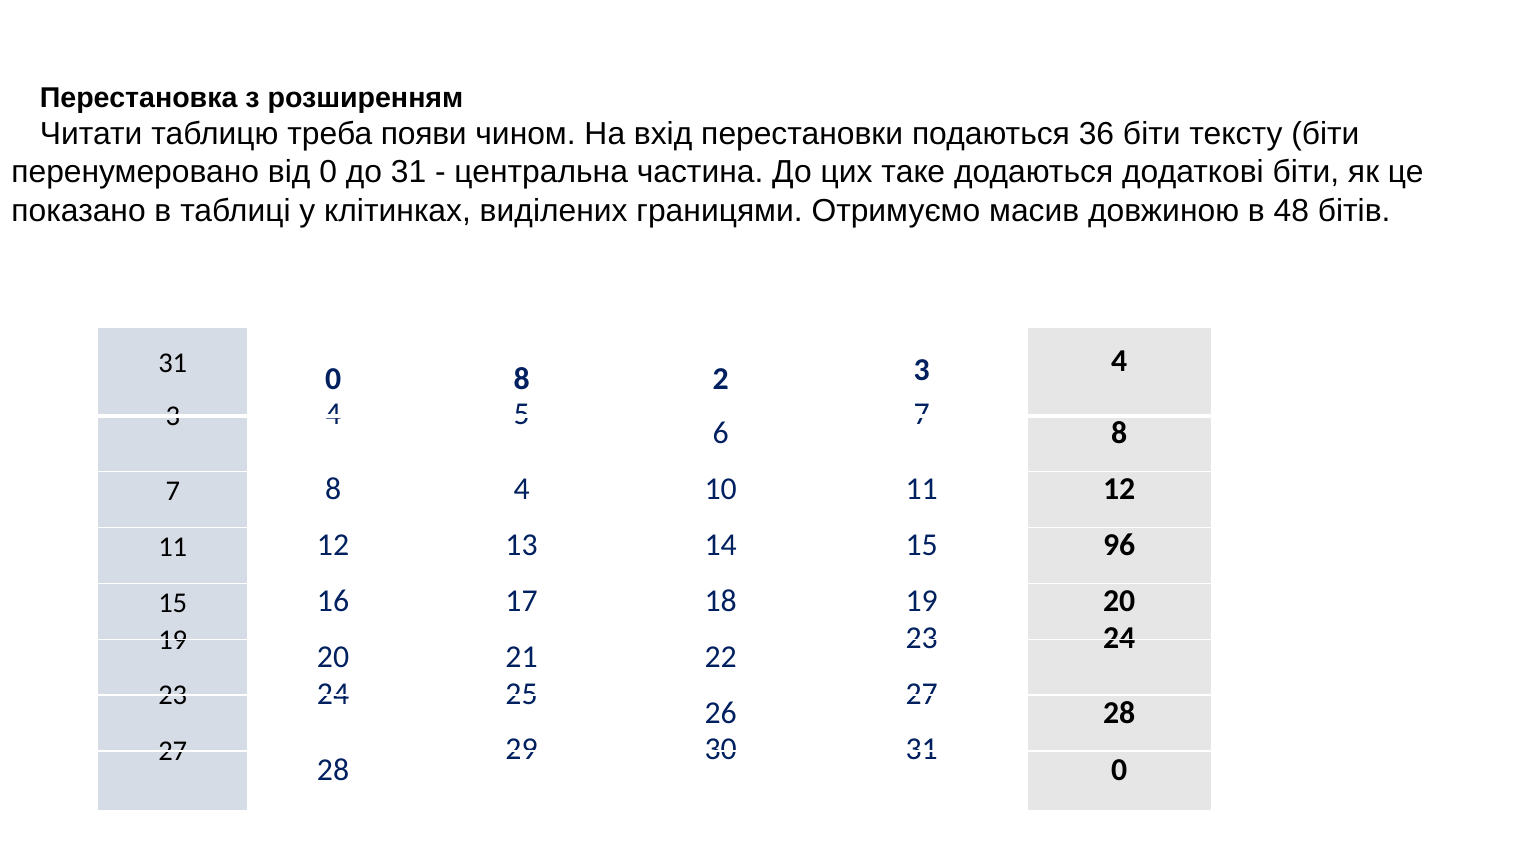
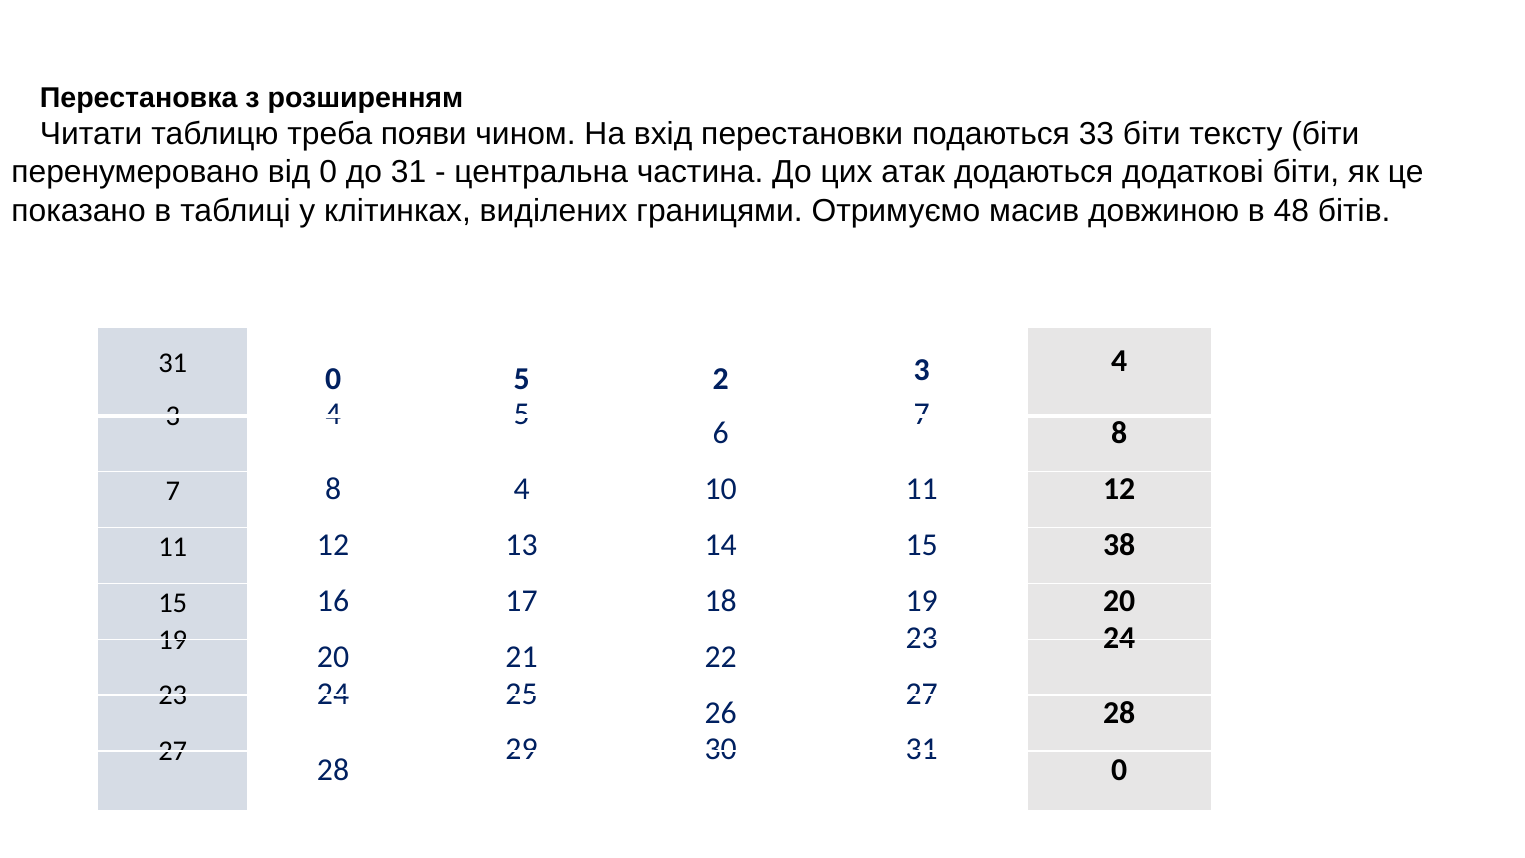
36: 36 -> 33 (1096, 134)
таке: таке -> атак (913, 172)
0 8: 8 -> 5 (522, 379)
96: 96 -> 38 (1119, 545)
